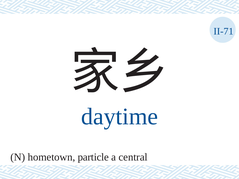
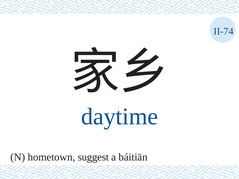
II-71: II-71 -> II-74 (224, 31)
particle: particle -> suggest (93, 157)
central: central -> báitiān (133, 157)
